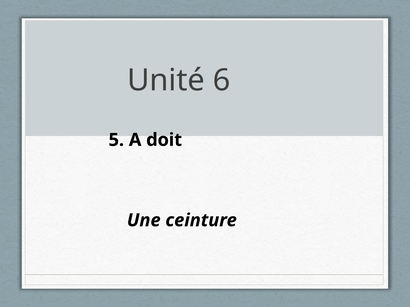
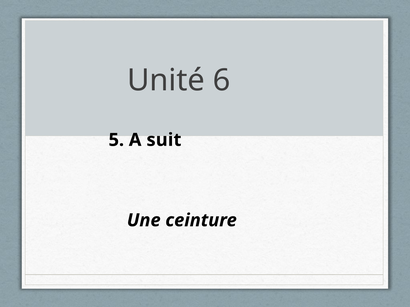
doit: doit -> suit (164, 140)
